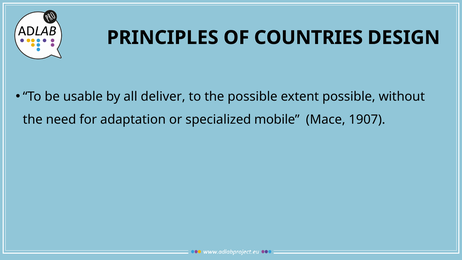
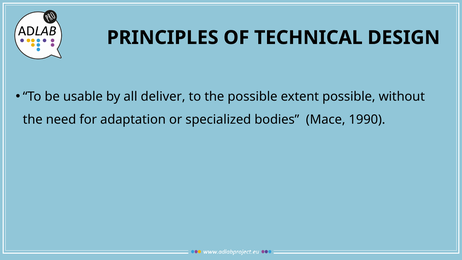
COUNTRIES: COUNTRIES -> TECHNICAL (308, 38)
mobile: mobile -> bodies (277, 120)
1907: 1907 -> 1990 (367, 120)
